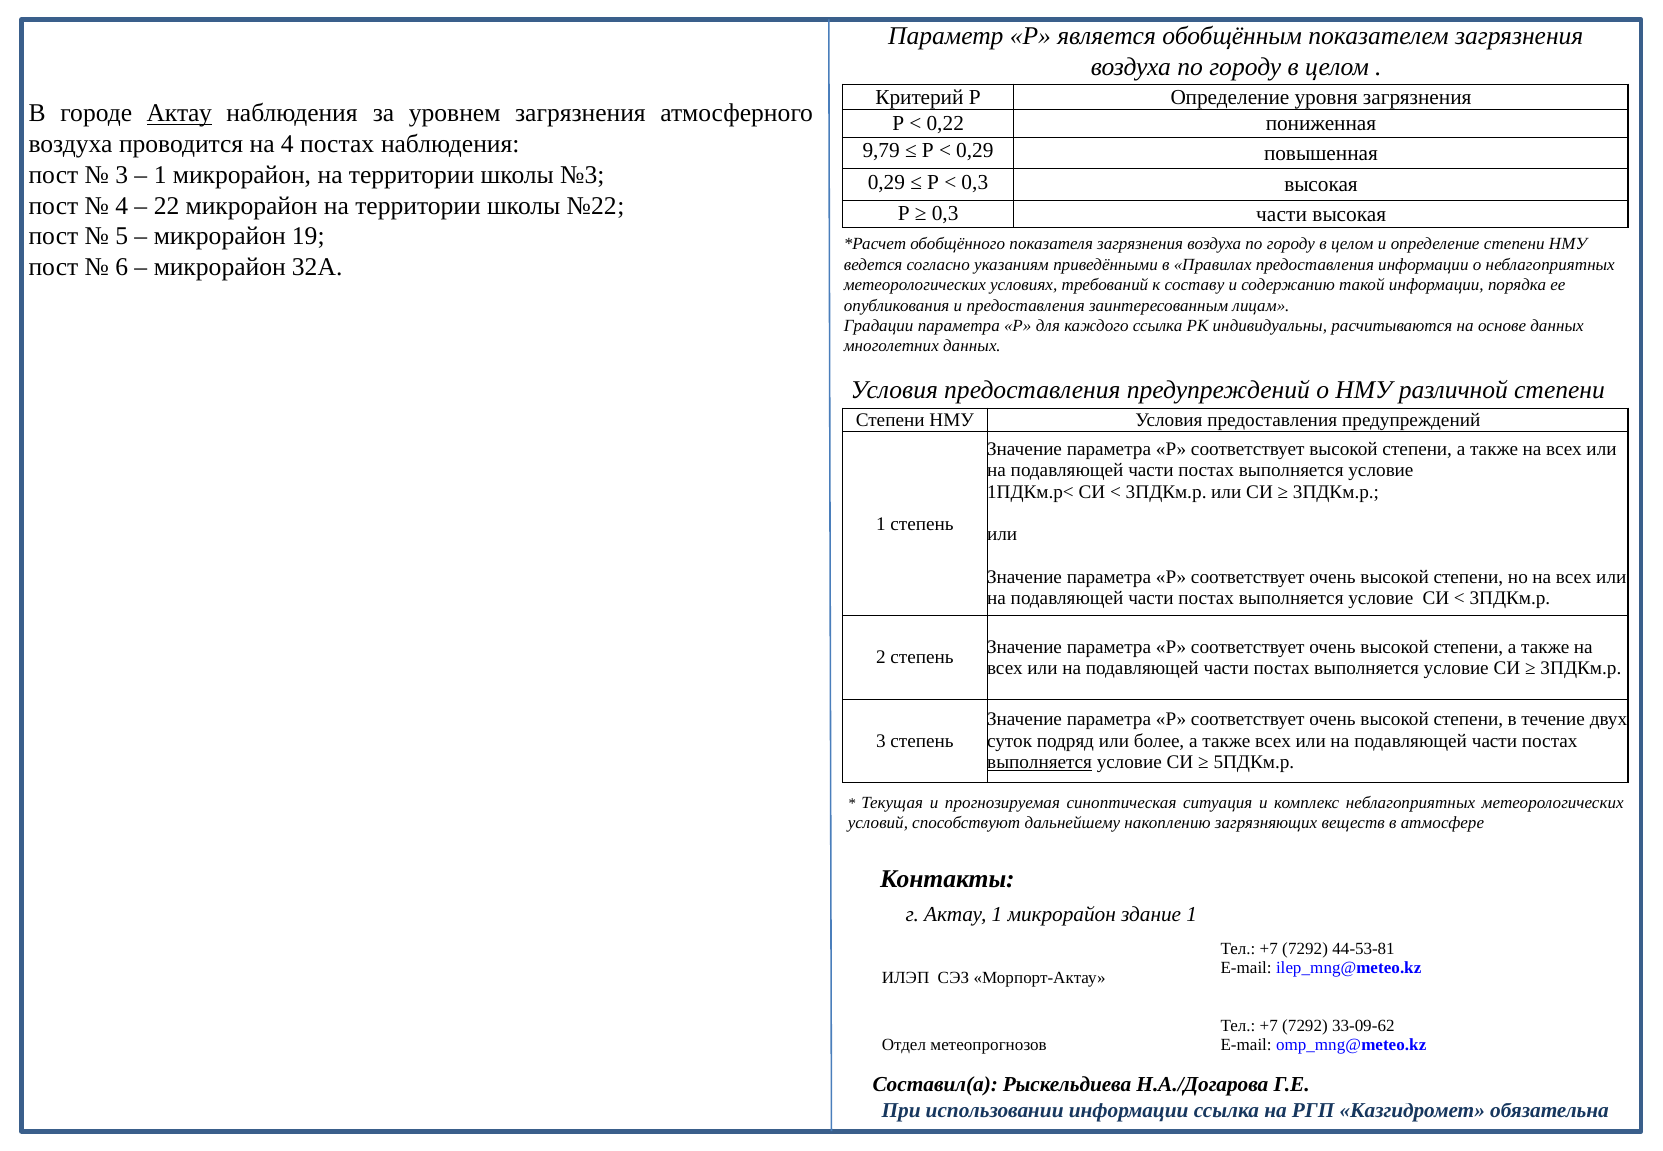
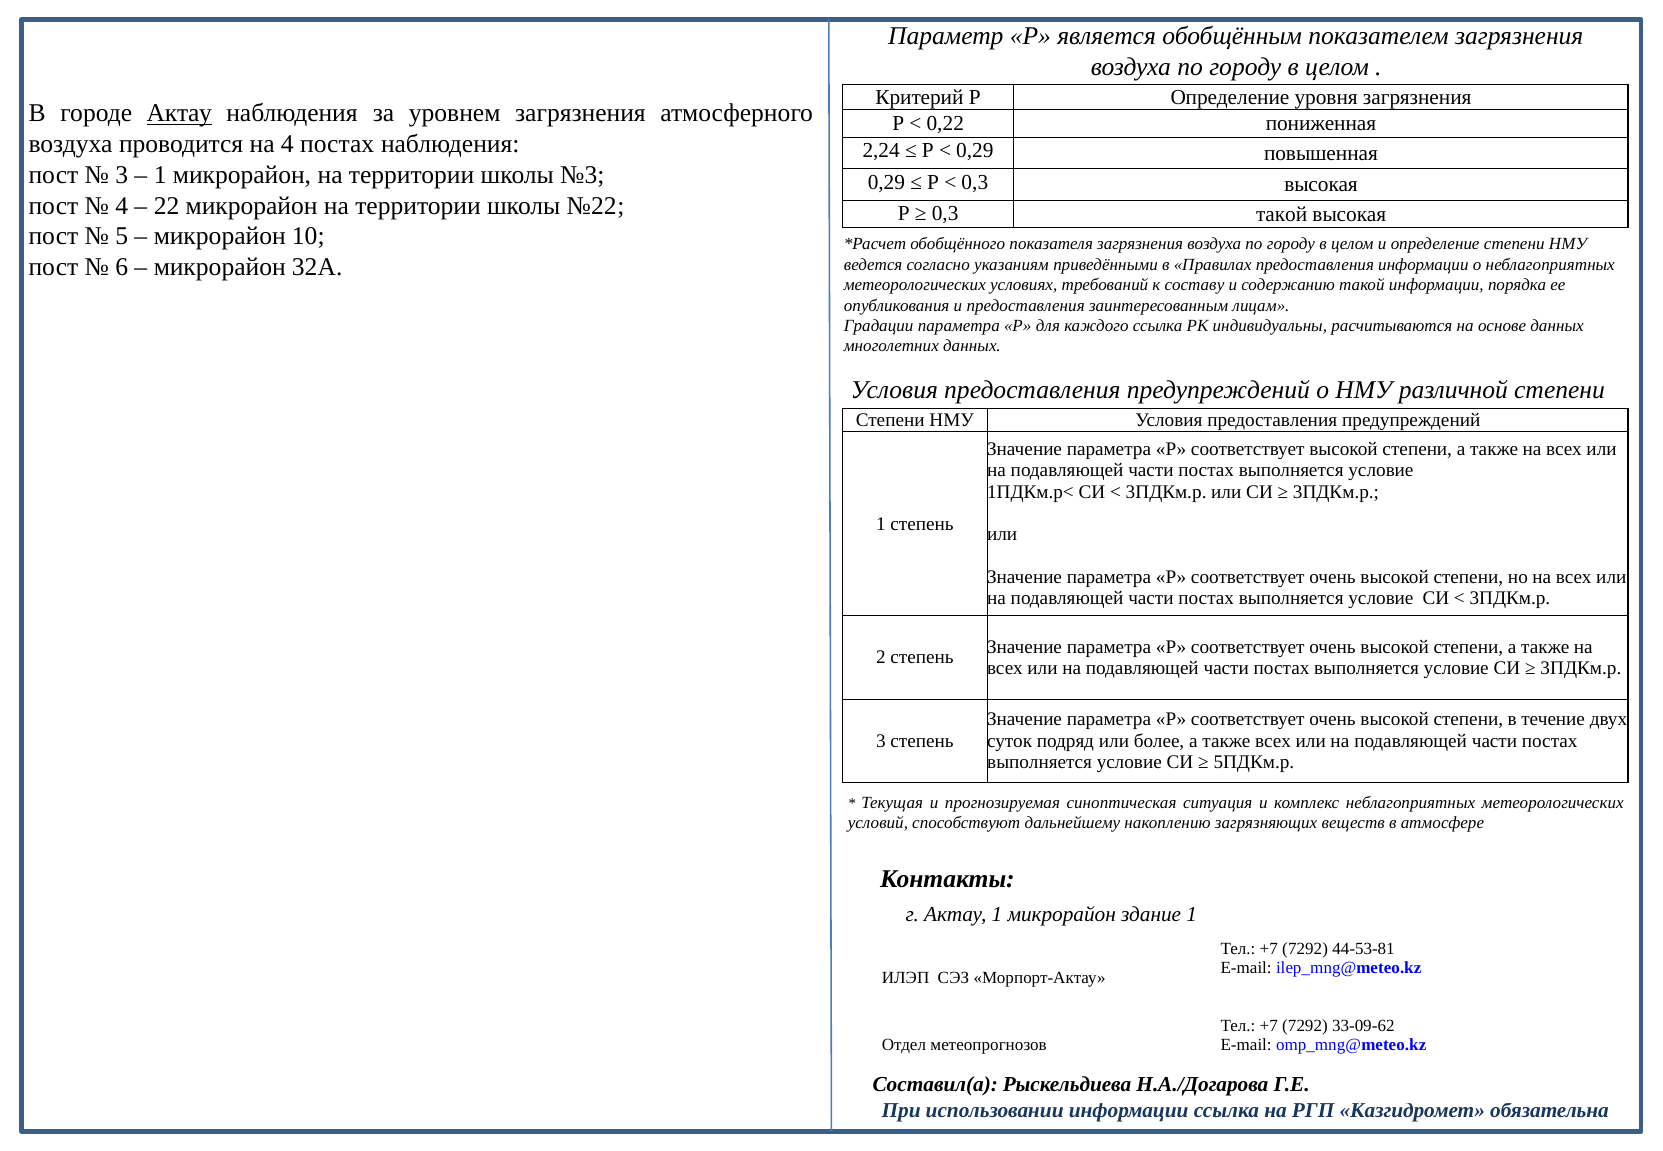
9,79: 9,79 -> 2,24 (881, 151)
0,3 части: части -> такой (1282, 214)
19: 19 -> 10 (308, 236)
выполняется underline: present -> none (1040, 762)
